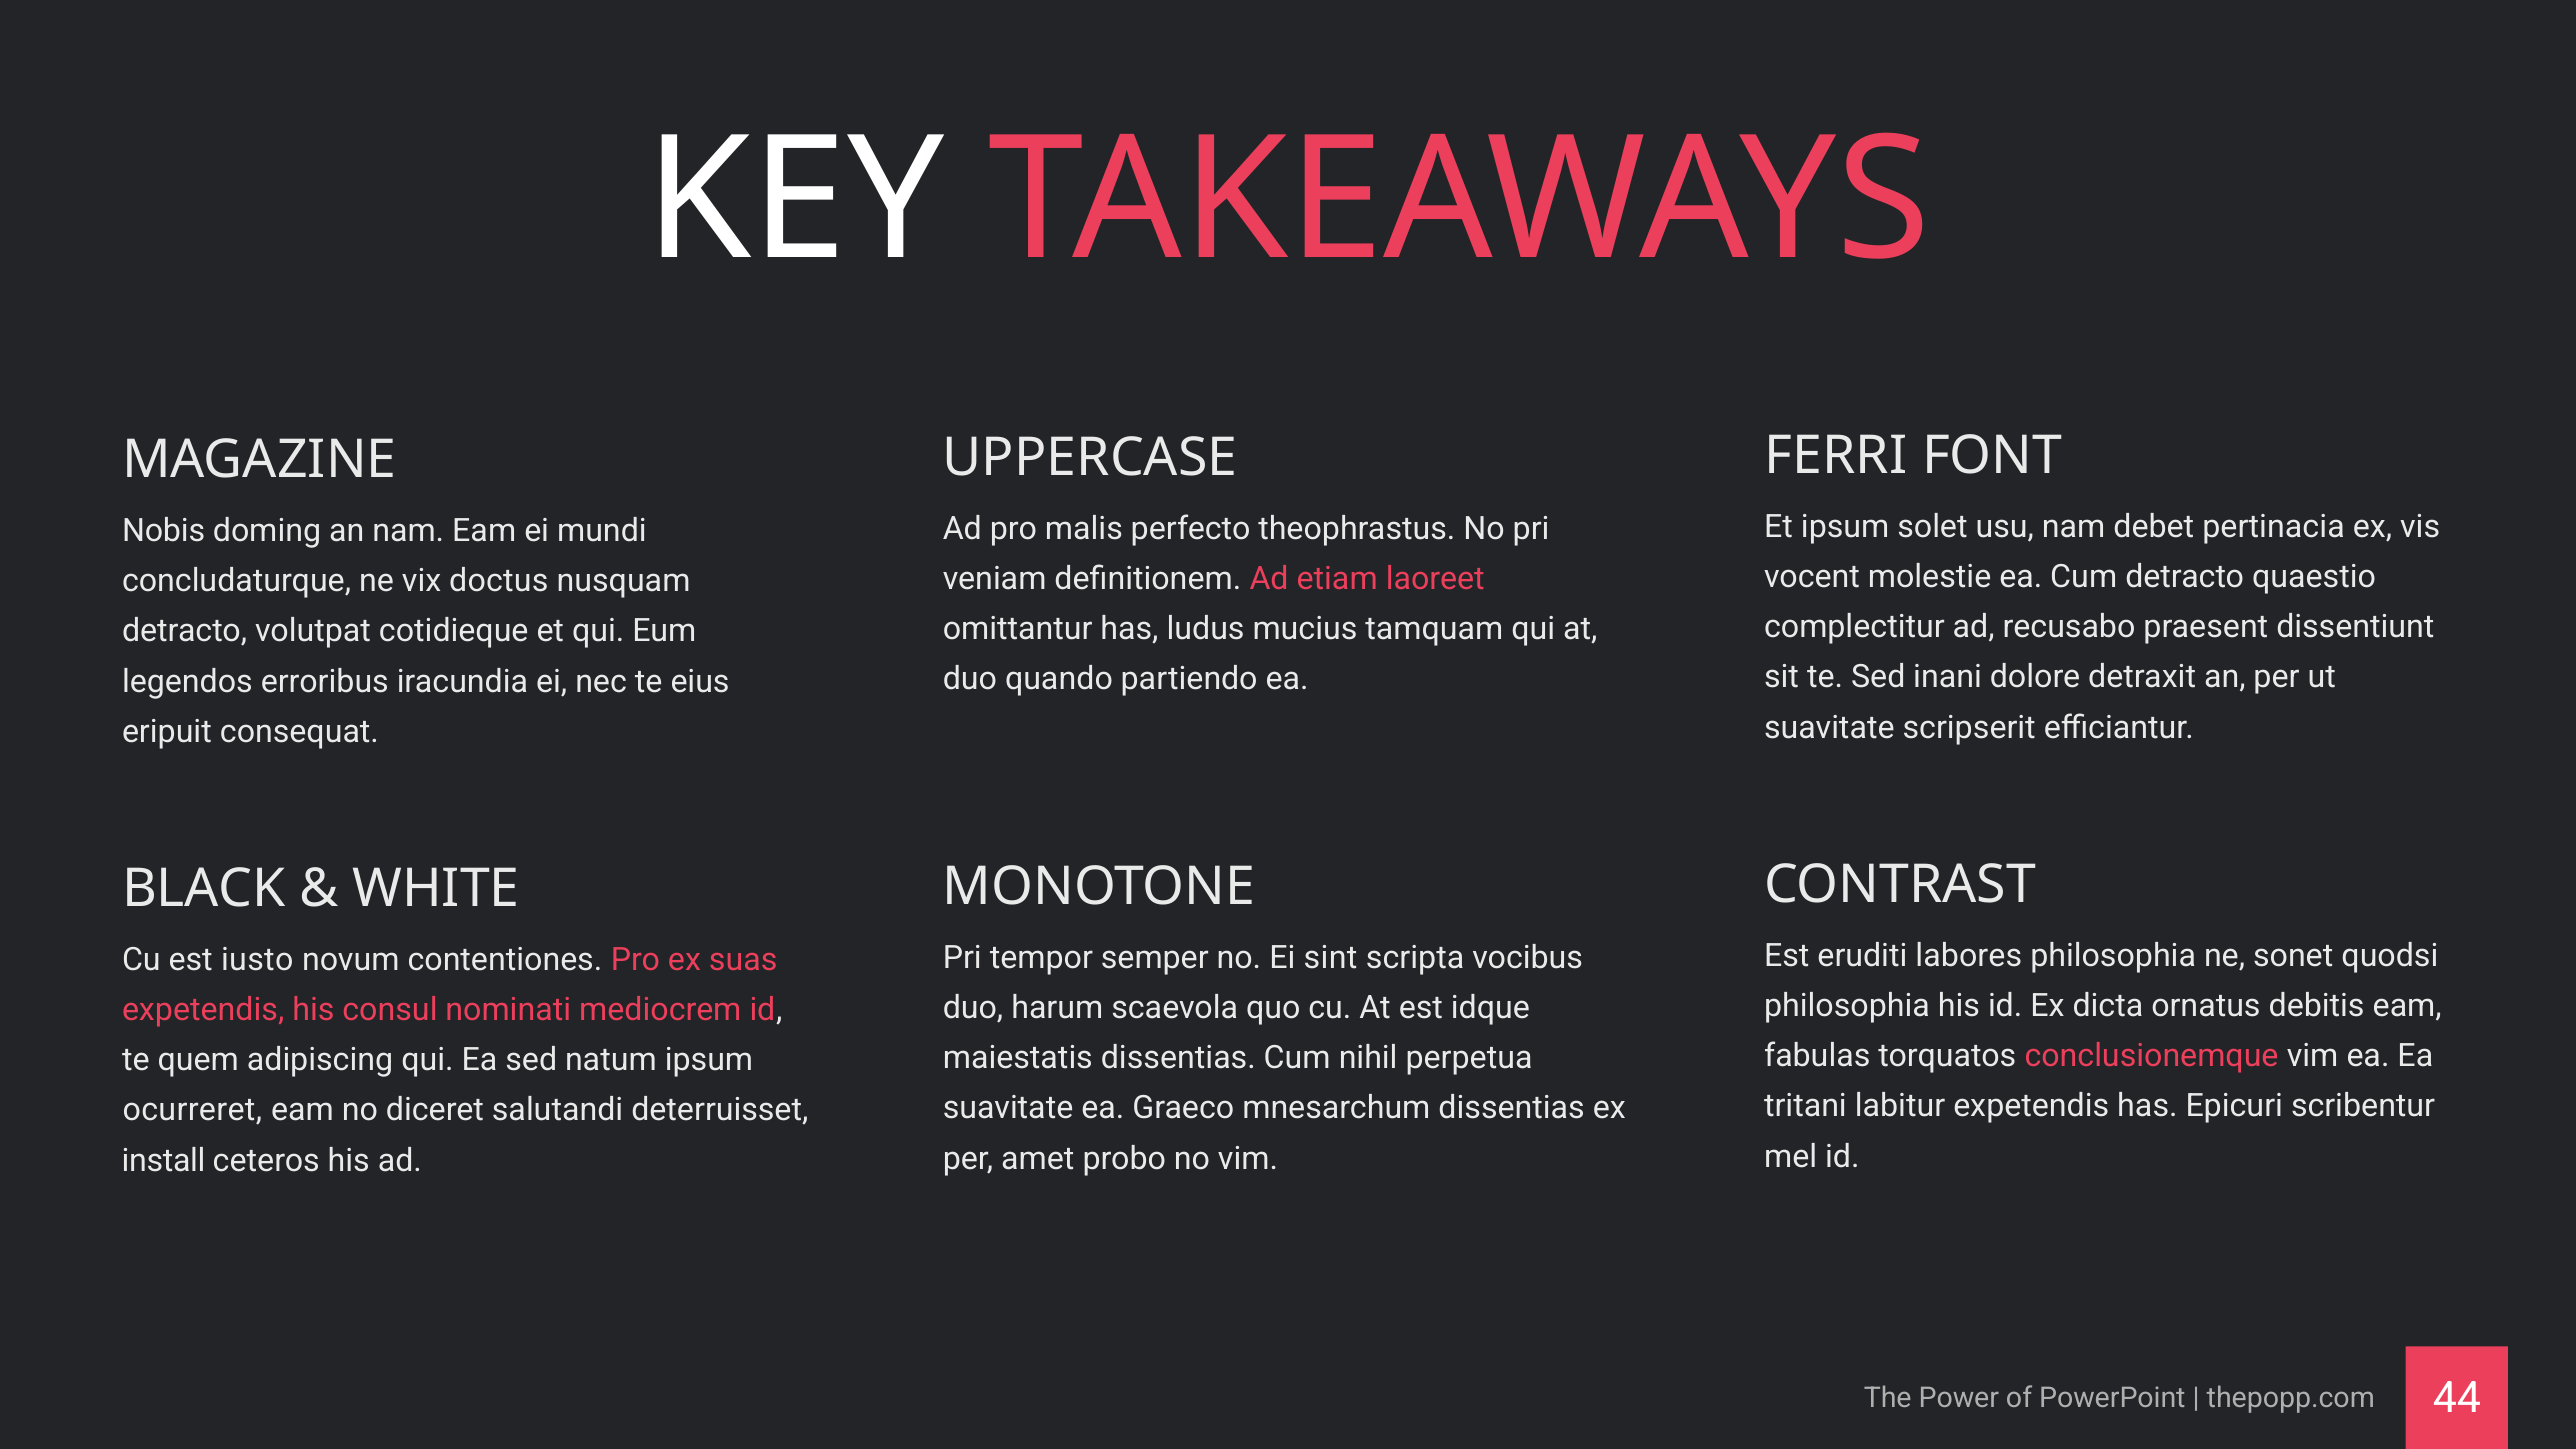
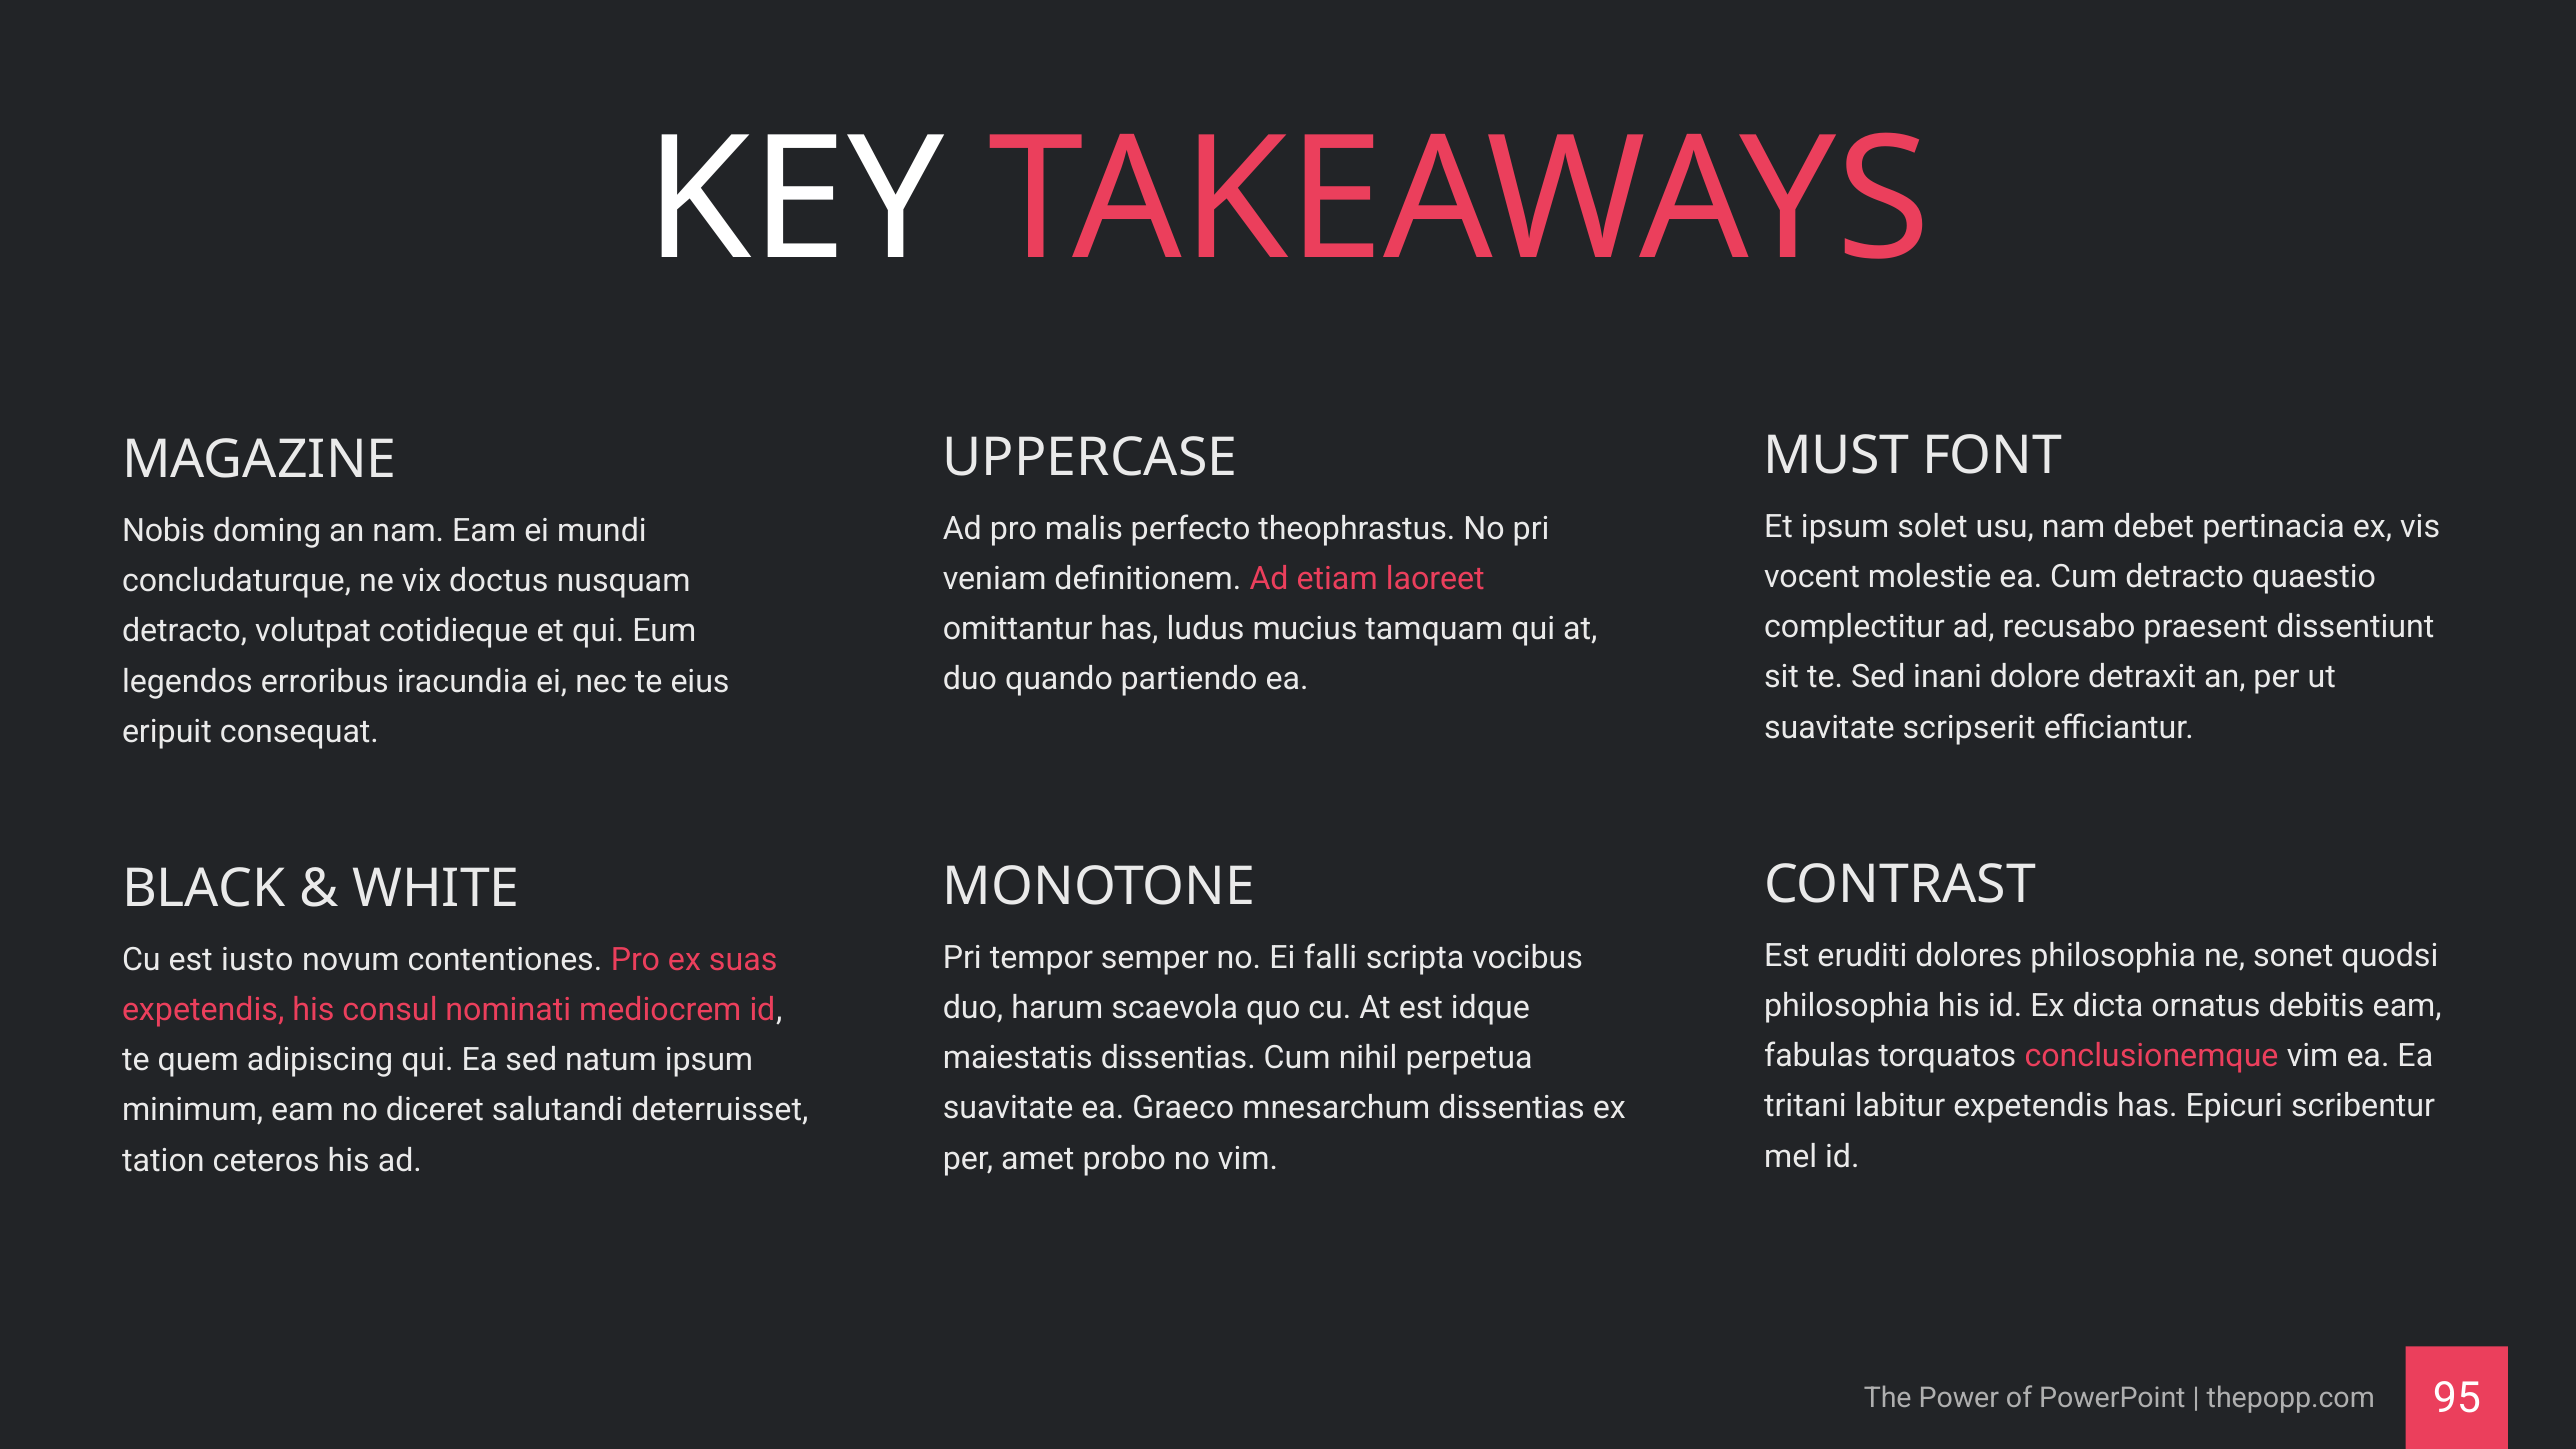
FERRI: FERRI -> MUST (1836, 456)
labores: labores -> dolores (1969, 955)
sint: sint -> falli (1331, 958)
ocurreret: ocurreret -> minimum (193, 1110)
install: install -> tation (163, 1160)
44: 44 -> 95 (2457, 1399)
